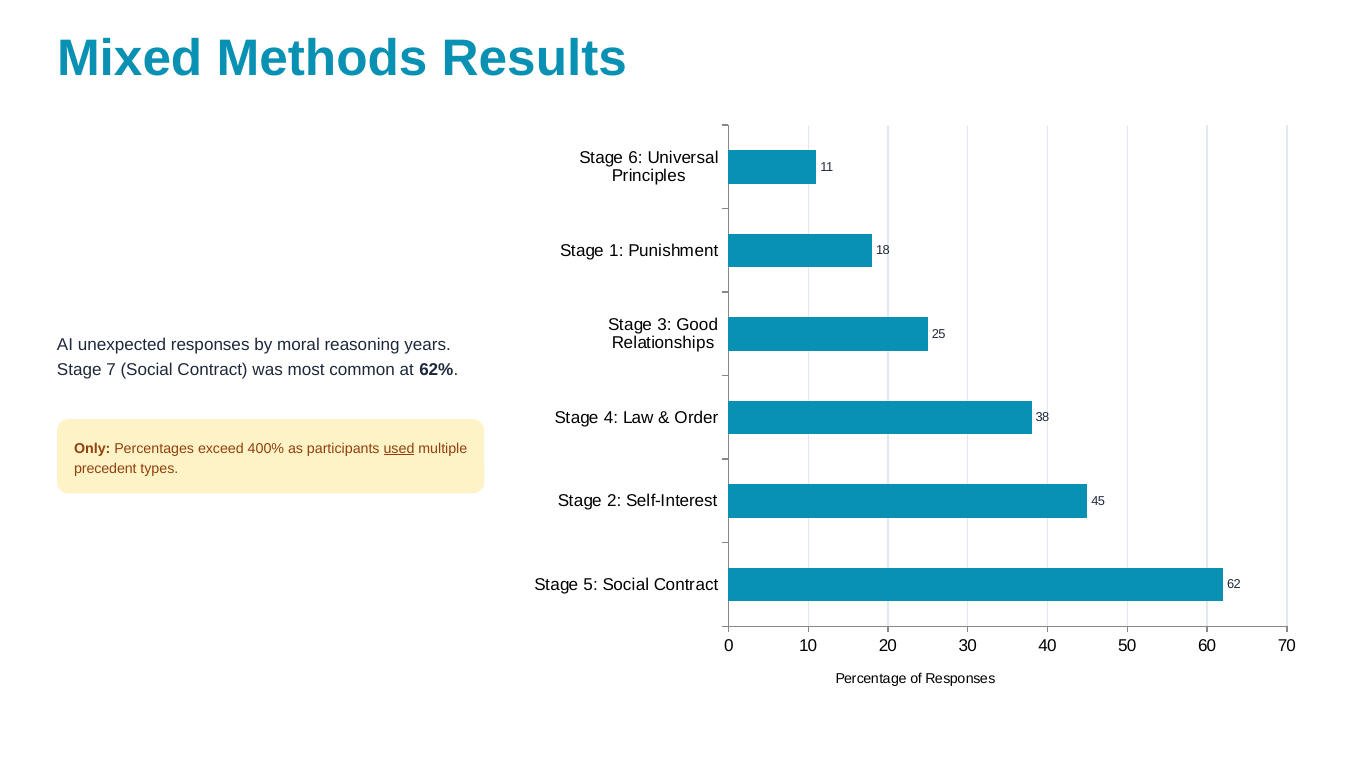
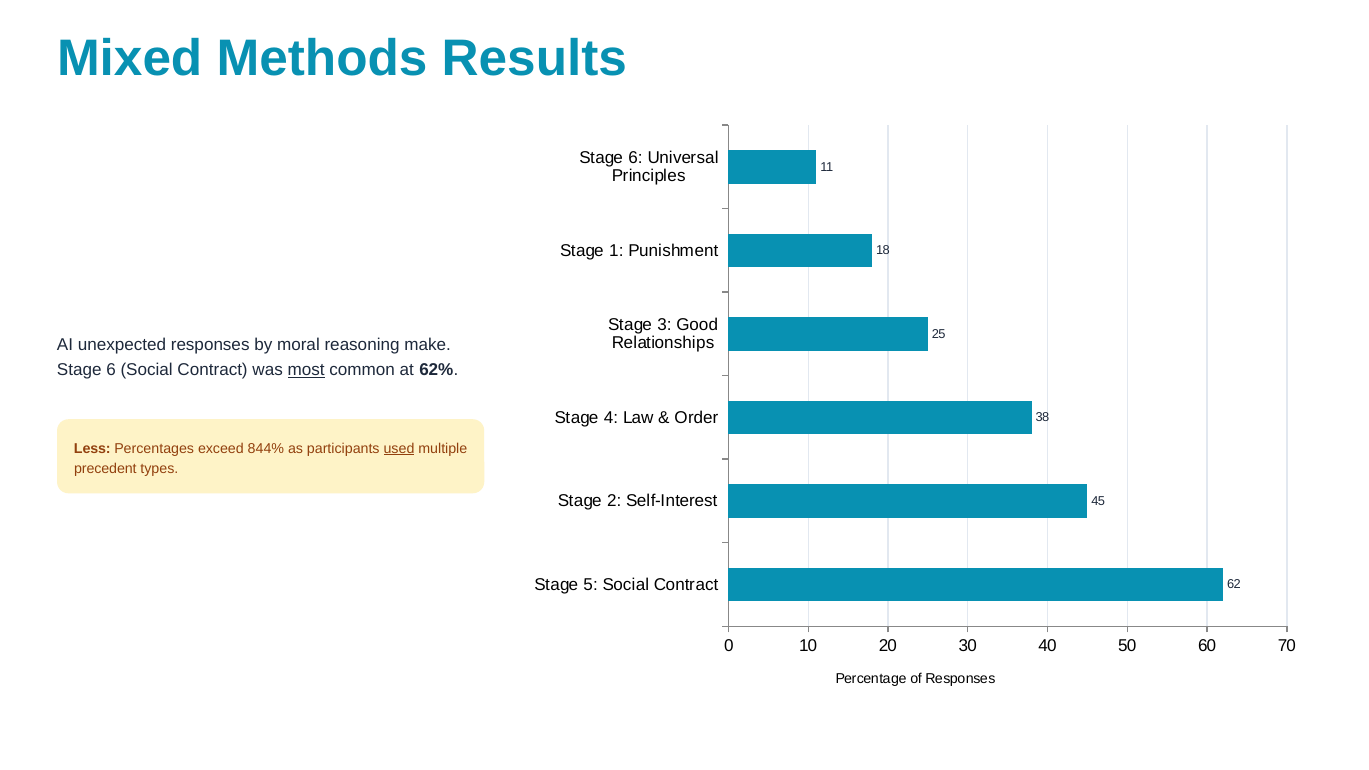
years: years -> make (428, 345)
7: 7 -> 6 (111, 370)
most underline: none -> present (306, 370)
Only: Only -> Less (92, 449)
400%: 400% -> 844% (266, 449)
